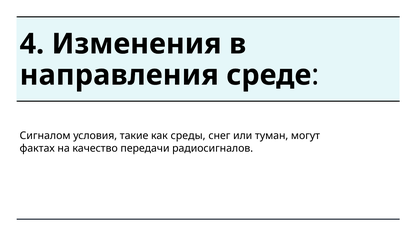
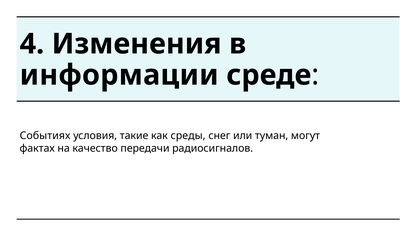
направления: направления -> информации (119, 75)
Сигналом: Сигналом -> Событиях (45, 135)
